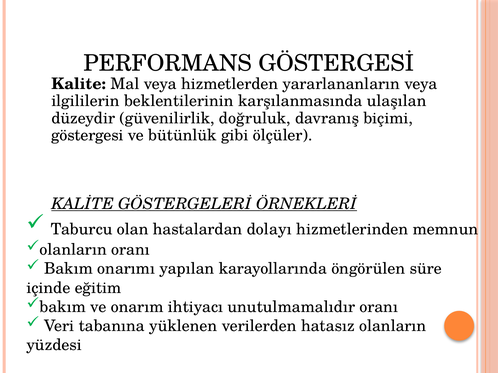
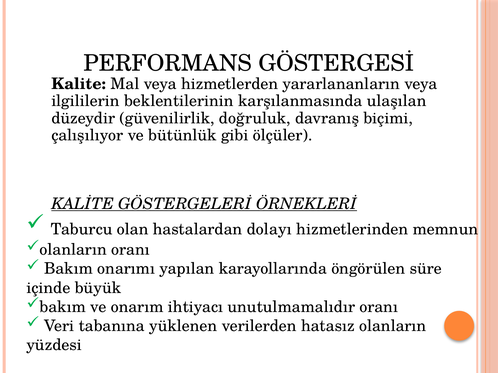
göstergesi: göstergesi -> çalışılıyor (87, 135)
eğitim: eğitim -> büyük (98, 288)
